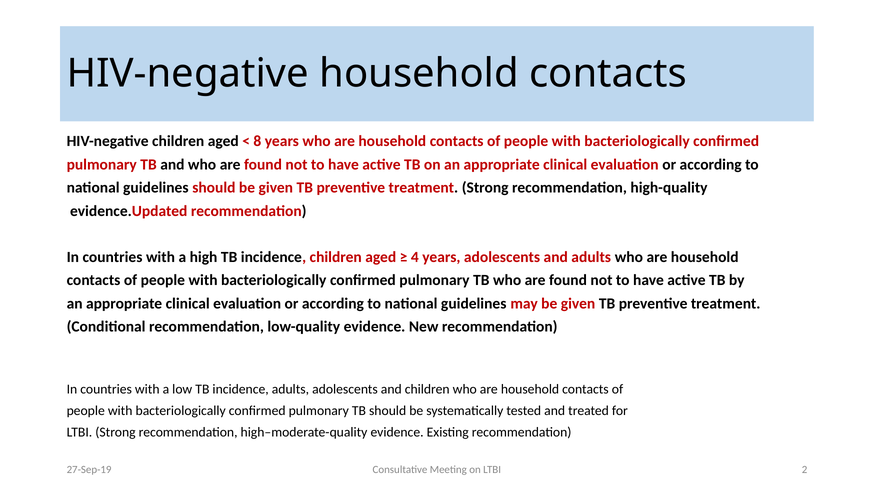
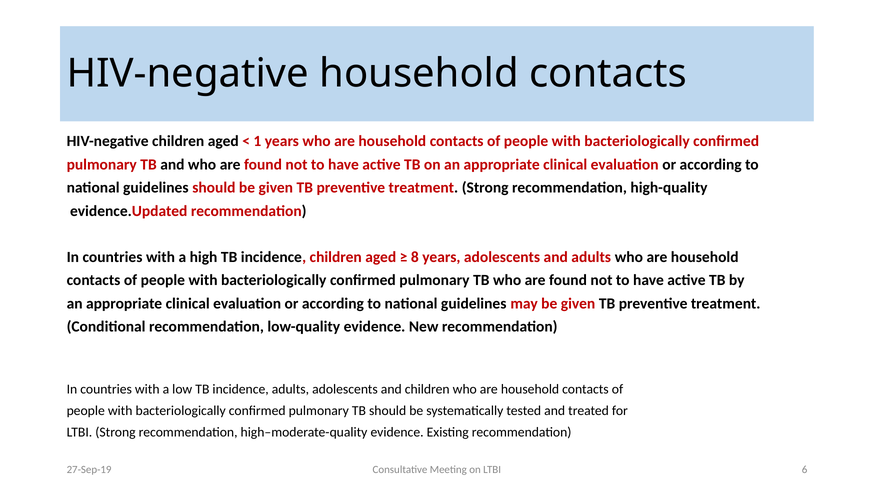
8: 8 -> 1 (257, 141)
4: 4 -> 8 (415, 257)
2: 2 -> 6 (805, 469)
